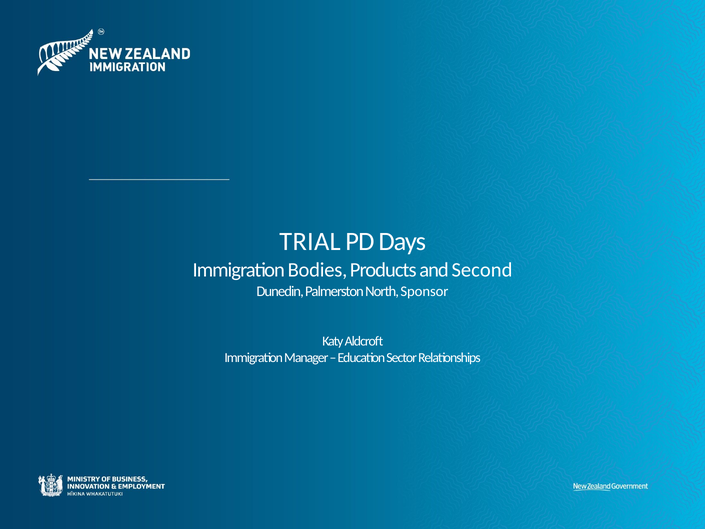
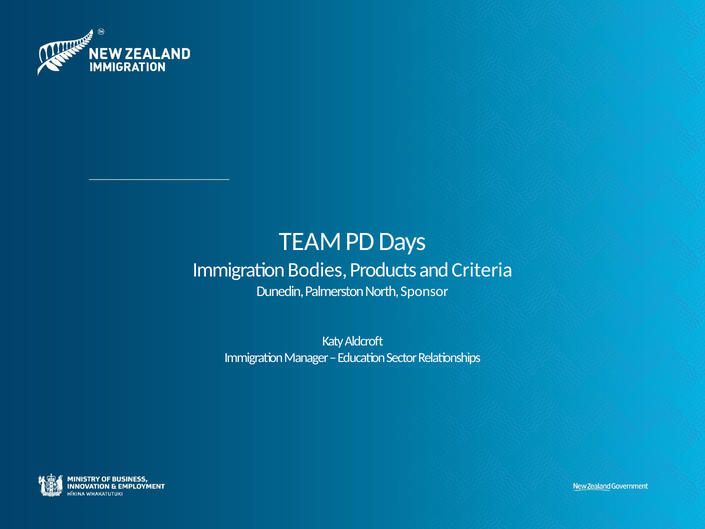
TRIAL: TRIAL -> TEAM (310, 241)
Second: Second -> Criteria (482, 270)
